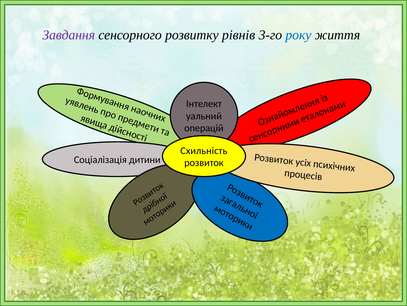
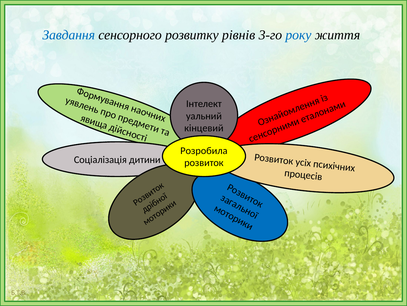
Завдання colour: purple -> blue (69, 35)
операцій: операцій -> кінцевий (204, 128)
Схильність: Схильність -> Розробила (204, 150)
